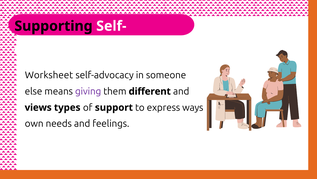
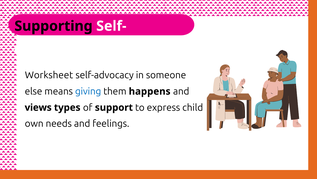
giving colour: purple -> blue (88, 91)
different: different -> happens (150, 91)
ways: ways -> child (193, 107)
